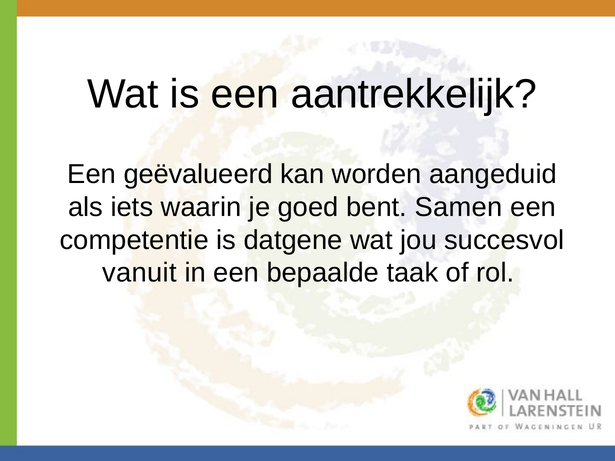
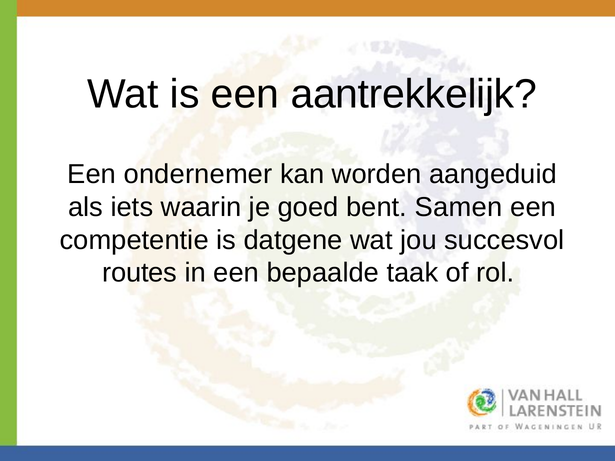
geëvalueerd: geëvalueerd -> ondernemer (198, 175)
vanuit: vanuit -> routes (140, 273)
